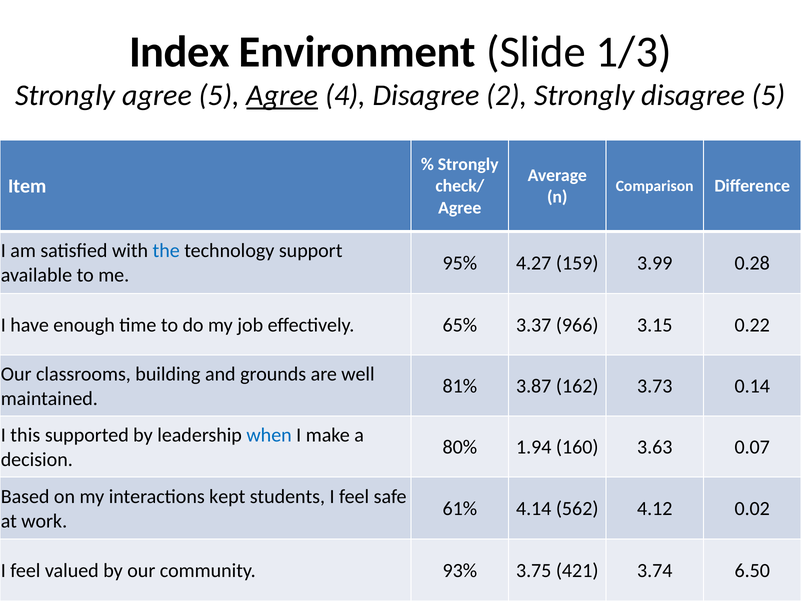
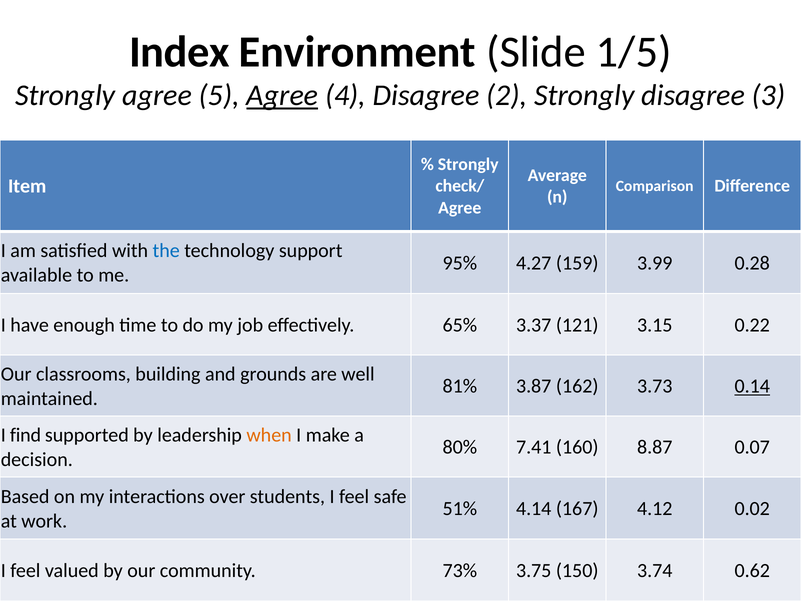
1/3: 1/3 -> 1/5 (634, 52)
disagree 5: 5 -> 3 (769, 96)
966: 966 -> 121 (577, 325)
0.14 underline: none -> present (752, 386)
this: this -> find (25, 435)
when colour: blue -> orange (269, 435)
1.94: 1.94 -> 7.41 (534, 447)
3.63: 3.63 -> 8.87 (655, 447)
kept: kept -> over (227, 496)
61%: 61% -> 51% (460, 509)
562: 562 -> 167 (577, 509)
93%: 93% -> 73% (460, 570)
421: 421 -> 150 (577, 570)
6.50: 6.50 -> 0.62 (752, 570)
